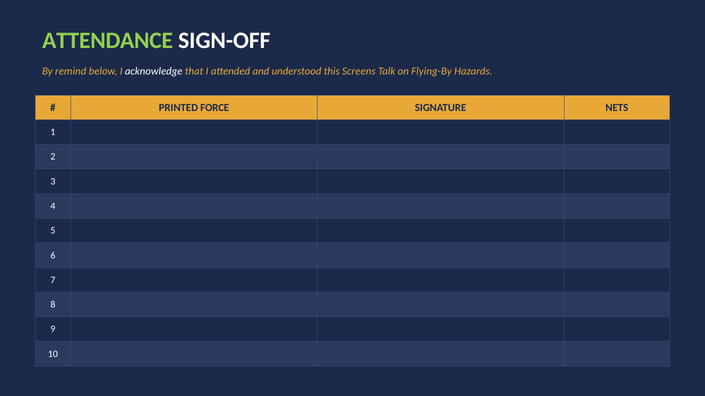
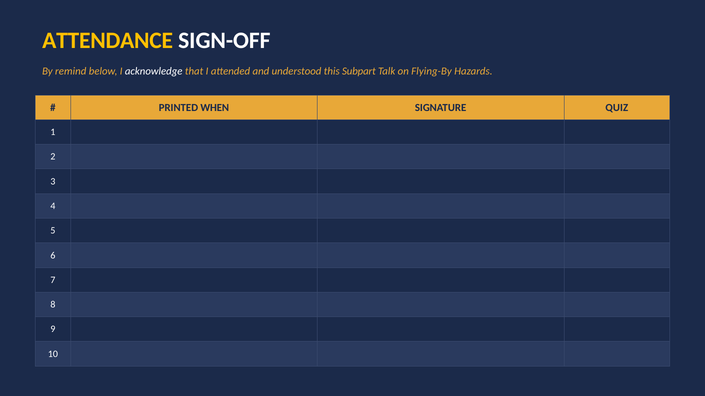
ATTENDANCE colour: light green -> yellow (108, 40)
Screens: Screens -> Subpart (359, 71)
FORCE: FORCE -> WHEN (215, 108)
NETS: NETS -> QUIZ (617, 108)
